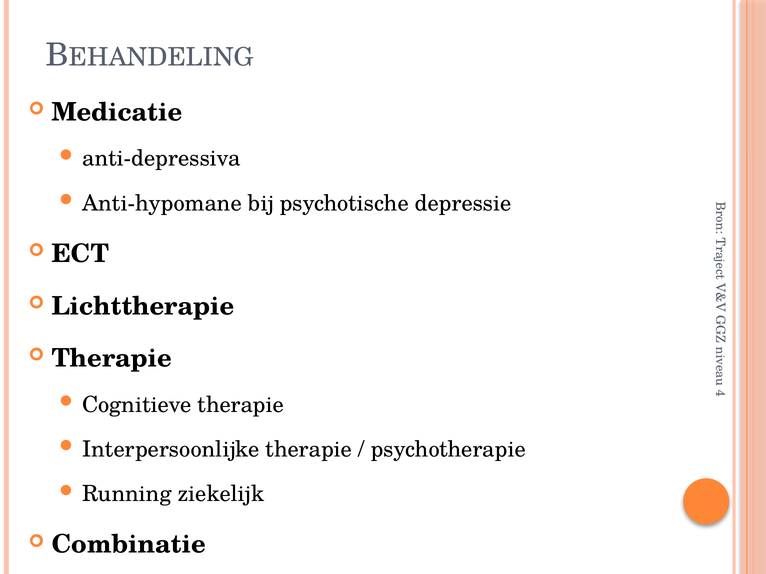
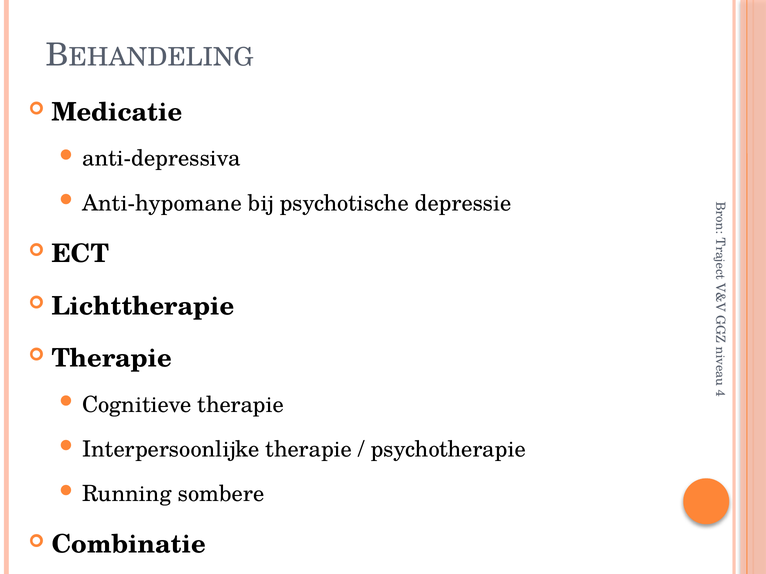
ziekelijk: ziekelijk -> sombere (221, 494)
